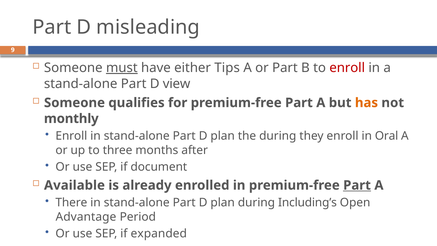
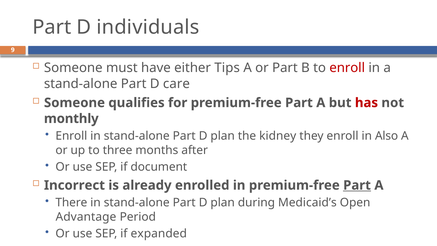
misleading: misleading -> individuals (148, 27)
must underline: present -> none (122, 68)
view: view -> care (176, 84)
has colour: orange -> red (366, 103)
the during: during -> kidney (278, 136)
Oral: Oral -> Also (387, 136)
Available: Available -> Incorrect (74, 185)
Including’s: Including’s -> Medicaid’s (307, 203)
